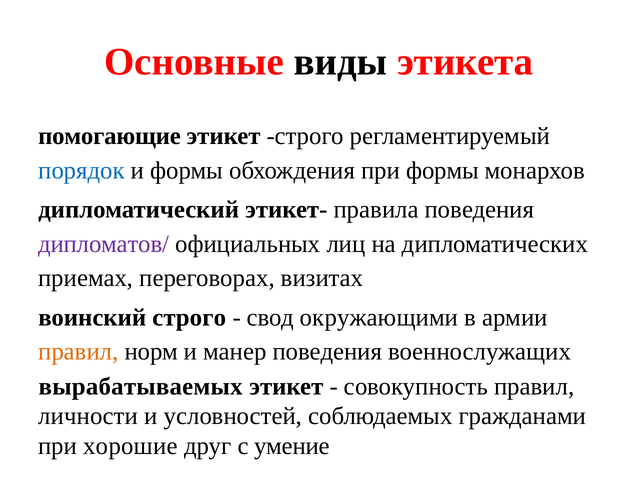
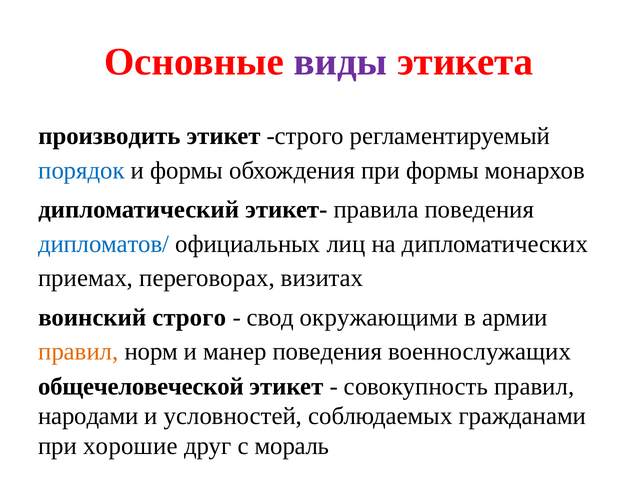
виды colour: black -> purple (341, 62)
помогающие: помогающие -> производить (109, 136)
дипломатов/ colour: purple -> blue (104, 244)
вырабатываемых: вырабатываемых -> общечеловеческой (141, 386)
личности: личности -> народами (88, 416)
умение: умение -> мораль (292, 446)
